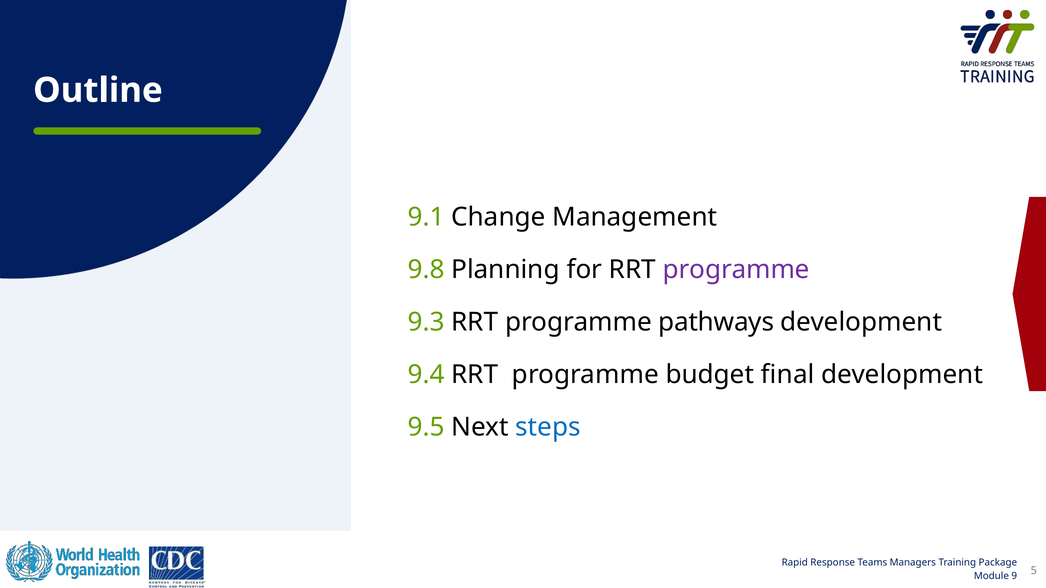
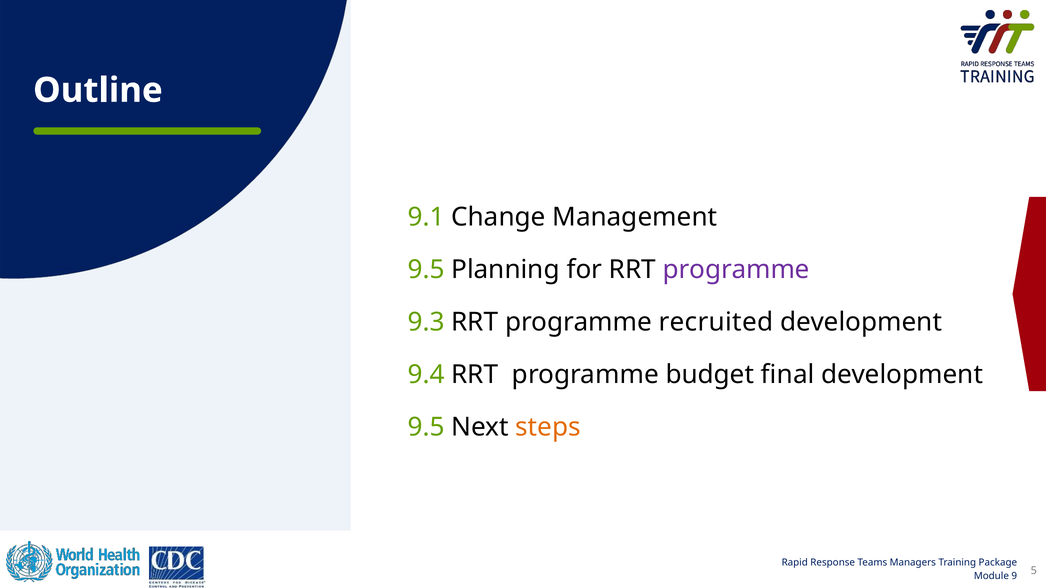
9.8: 9.8 -> 9.5 (426, 270)
pathways: pathways -> recruited (716, 322)
steps colour: blue -> orange (548, 427)
